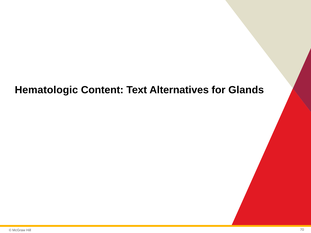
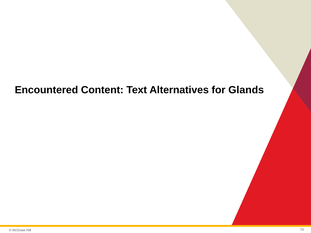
Hematologic: Hematologic -> Encountered (46, 90)
